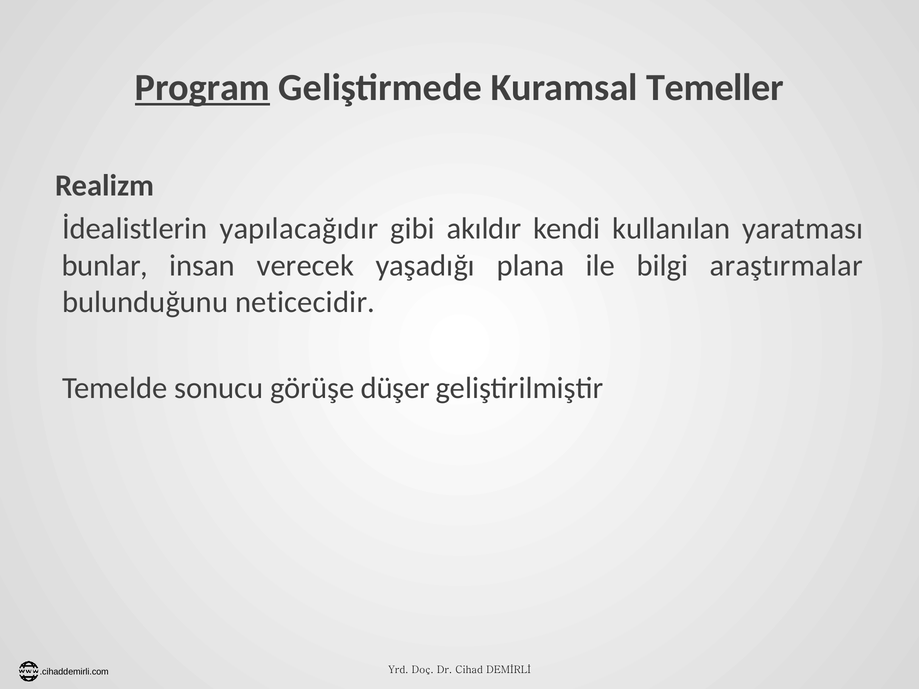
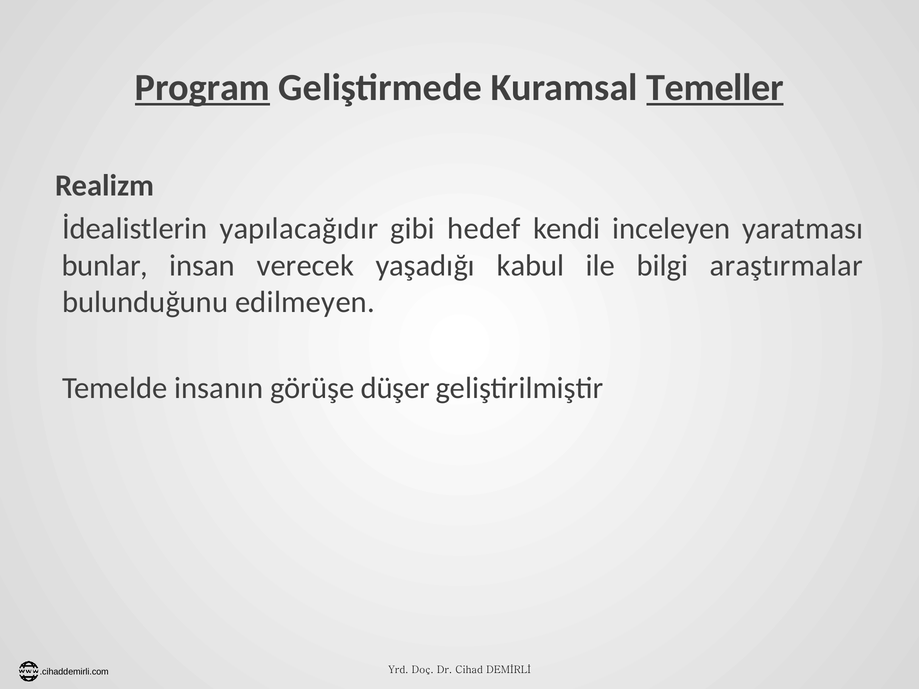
Temeller underline: none -> present (715, 88)
akıldır: akıldır -> hedef (484, 229)
kullanılan: kullanılan -> inceleyen (671, 229)
plana: plana -> kabul (530, 266)
neticecidir: neticecidir -> edilmeyen (305, 302)
sonucu: sonucu -> insanın (219, 388)
